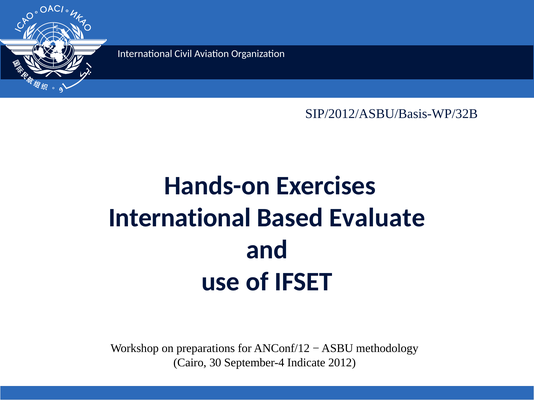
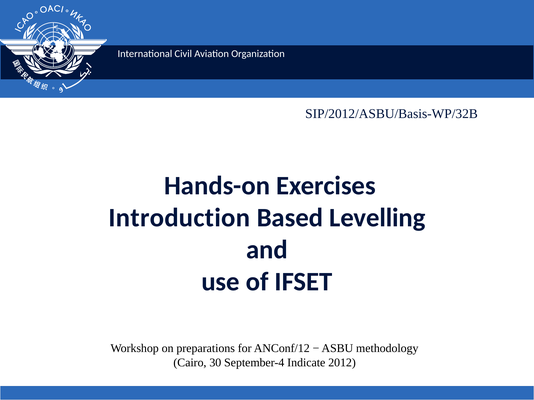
International: International -> Introduction (179, 218)
Evaluate: Evaluate -> Levelling (377, 218)
